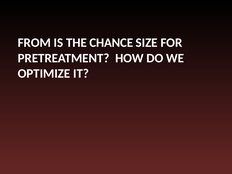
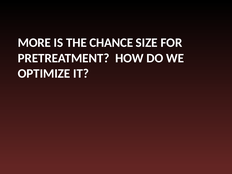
FROM: FROM -> MORE (34, 43)
